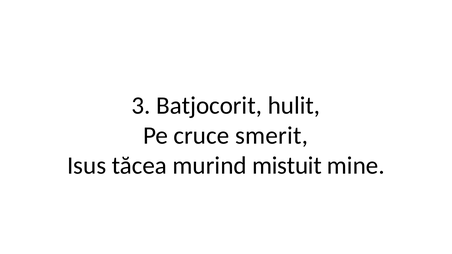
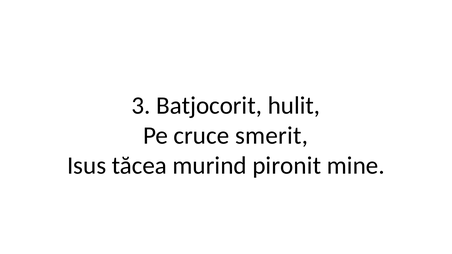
mistuit: mistuit -> pironit (287, 166)
